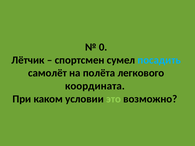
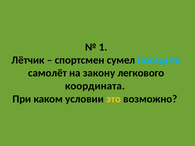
0: 0 -> 1 (103, 47)
полёта: полёта -> закону (99, 73)
это colour: light green -> yellow (114, 99)
